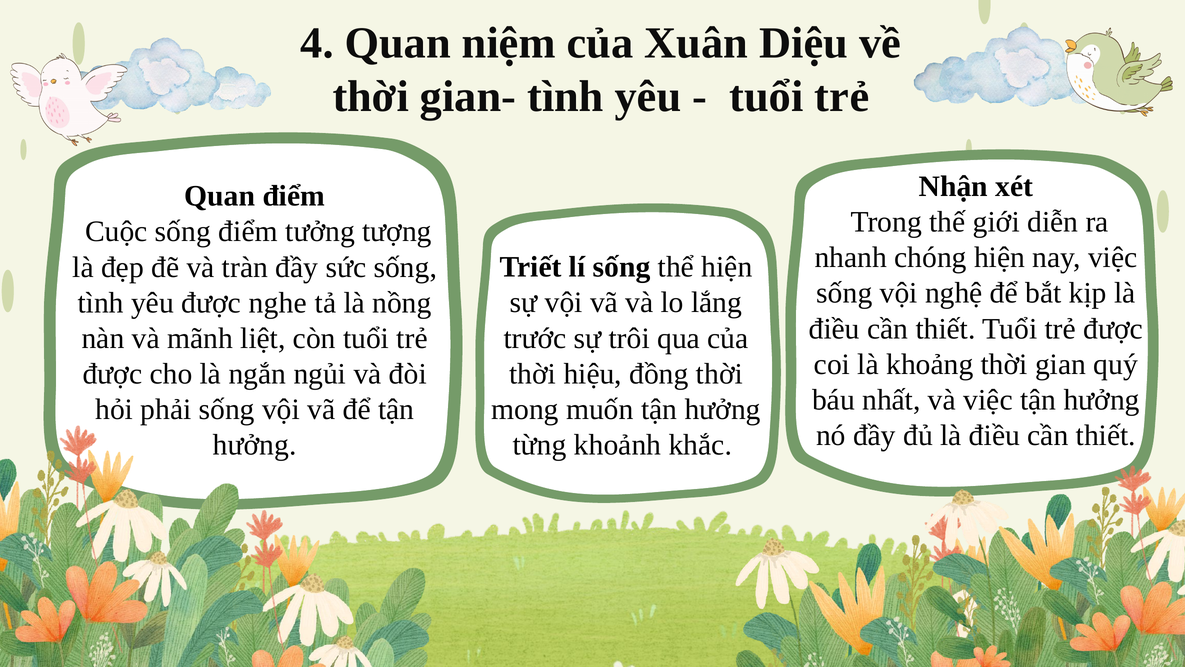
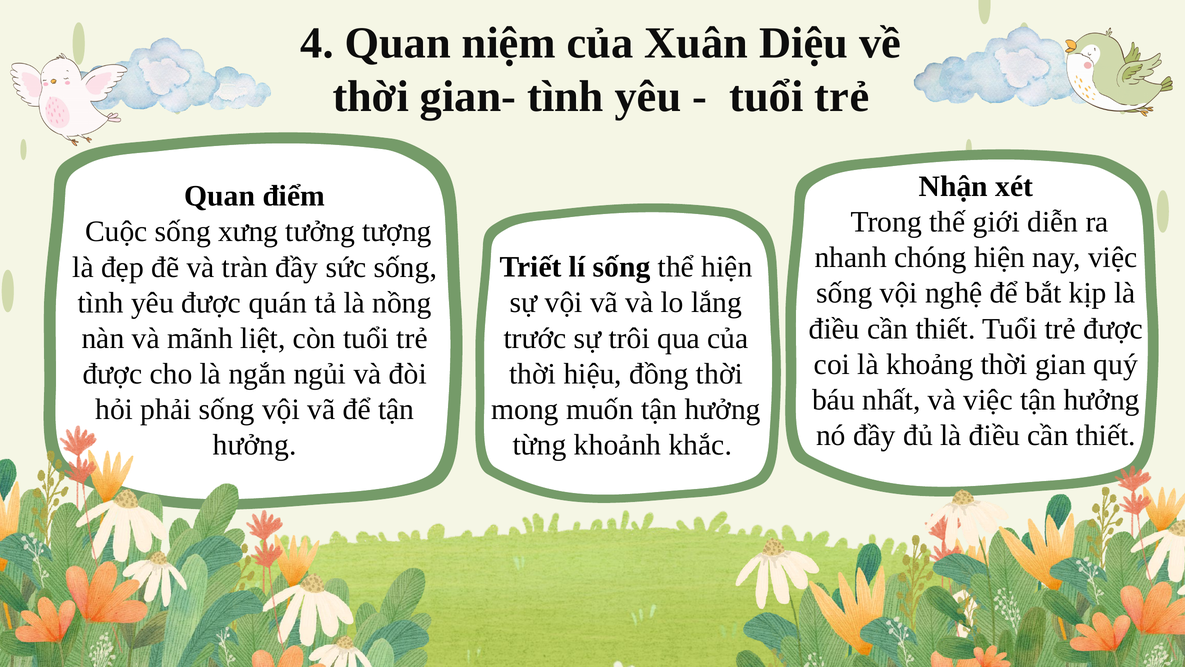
sống điểm: điểm -> xưng (248, 232)
nghe: nghe -> quán (278, 303)
